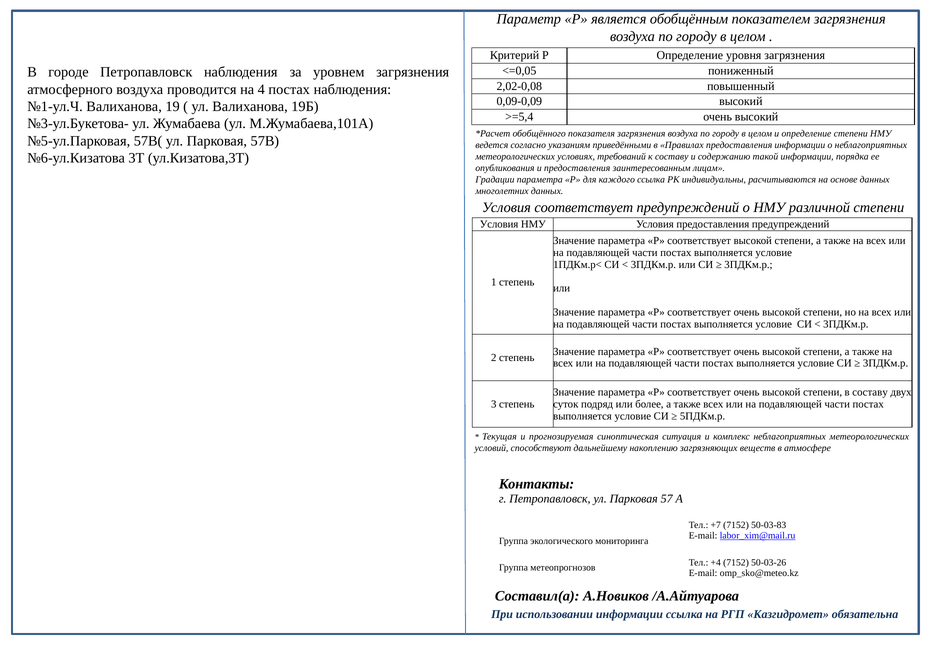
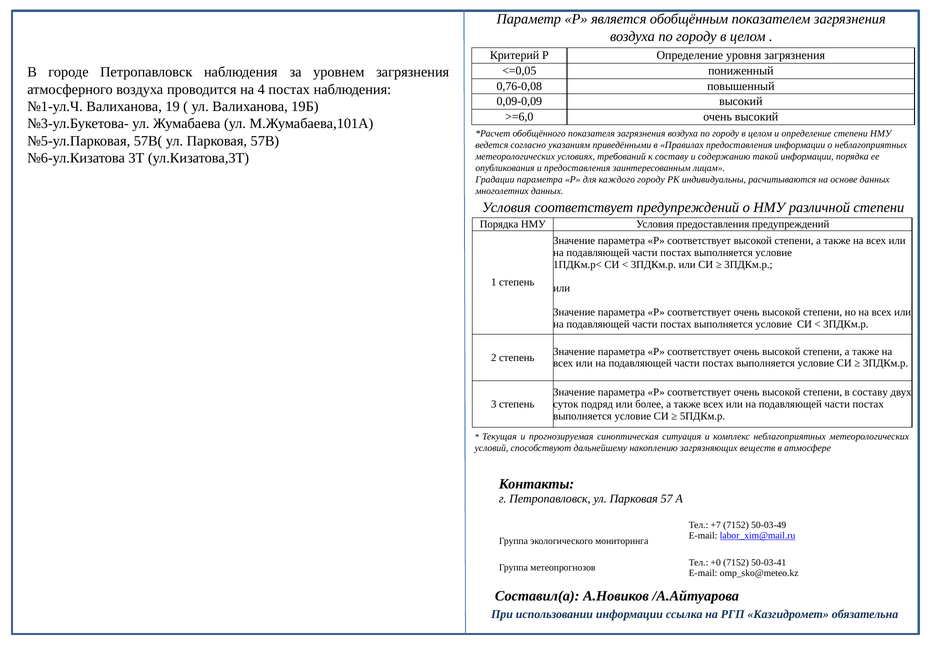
2,02-0,08: 2,02-0,08 -> 0,76-0,08 (519, 86)
>=5,4: >=5,4 -> >=6,0 (519, 117)
каждого ссылка: ссылка -> городу (651, 179)
Условия: Условия -> Порядка (499, 224)
50-03-83: 50-03-83 -> 50-03-49 (769, 525)
+4: +4 -> +0 (716, 562)
50-03-26: 50-03-26 -> 50-03-41 (769, 562)
